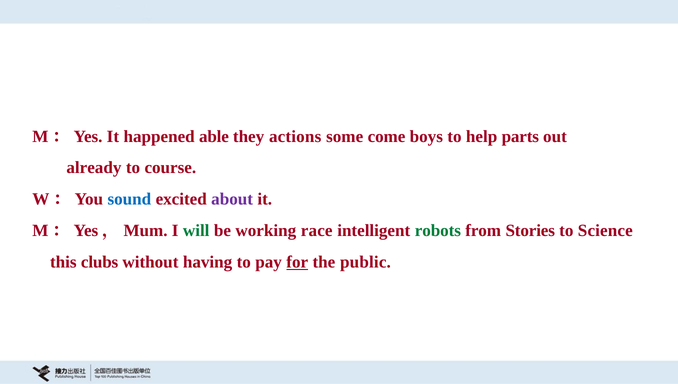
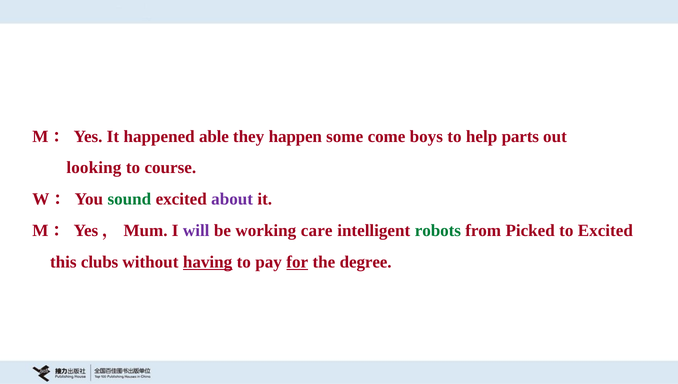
actions: actions -> happen (295, 136)
already: already -> looking (94, 168)
sound colour: blue -> green (129, 199)
will colour: green -> purple (196, 230)
race: race -> care (317, 230)
Stories: Stories -> Picked (530, 230)
to Science: Science -> Excited (605, 230)
having underline: none -> present (208, 261)
public: public -> degree (366, 261)
